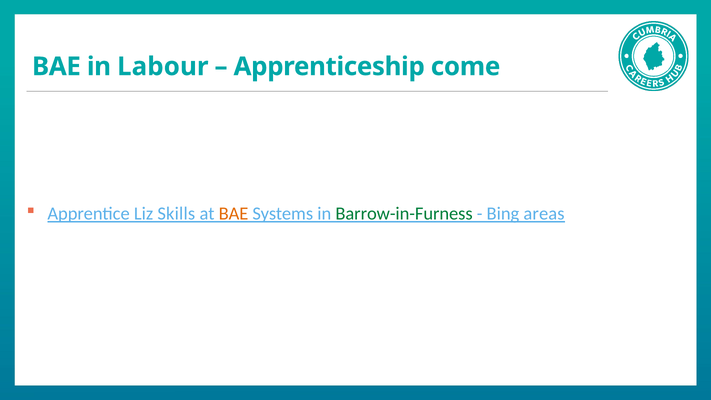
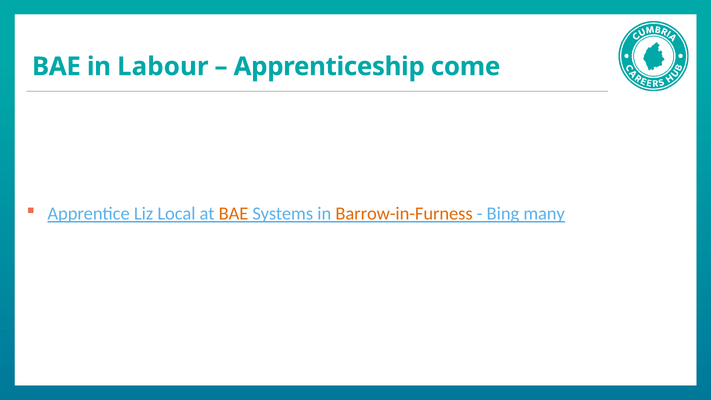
Skills: Skills -> Local (176, 214)
Barrow-in-Furness colour: green -> orange (404, 214)
areas: areas -> many (544, 214)
